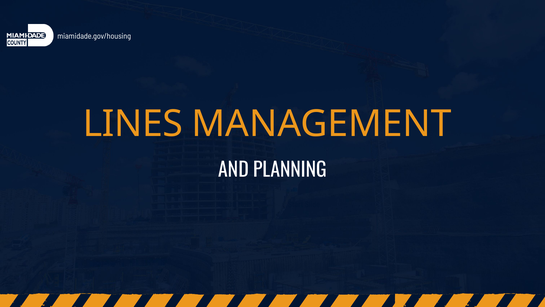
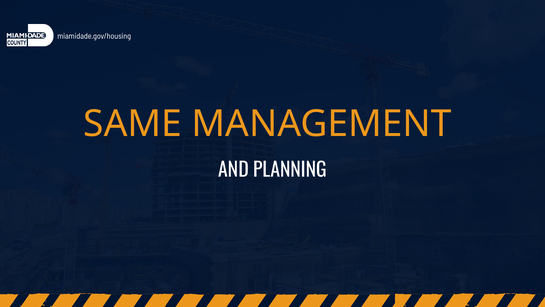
LINES: LINES -> SAME (133, 124)
